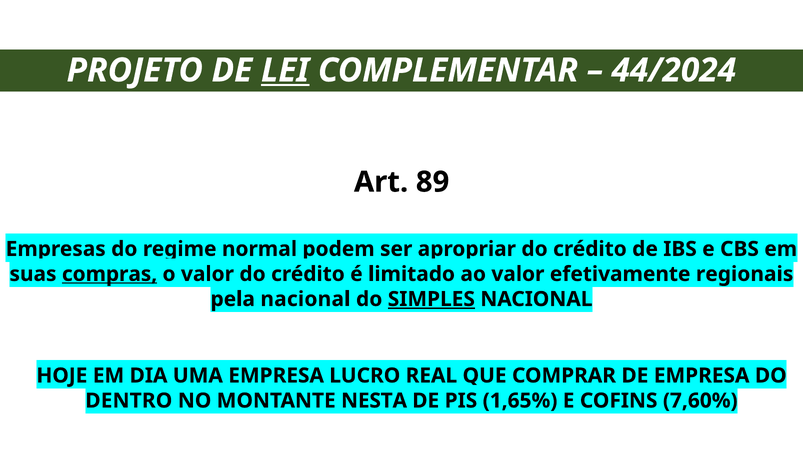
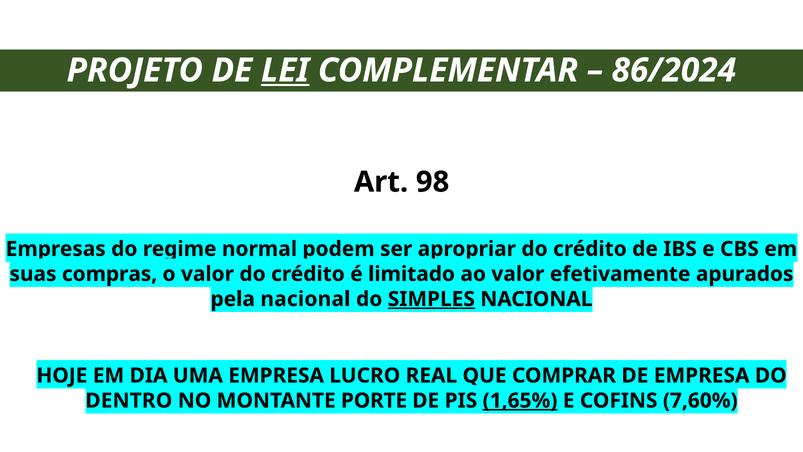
44/2024: 44/2024 -> 86/2024 (674, 70)
89: 89 -> 98 (433, 182)
compras underline: present -> none (110, 274)
regionais: regionais -> apurados (745, 274)
NESTA: NESTA -> PORTE (374, 400)
1,65% underline: none -> present (520, 400)
